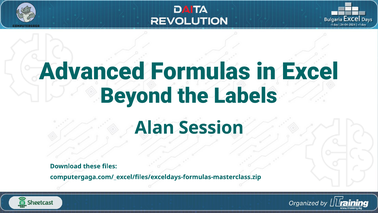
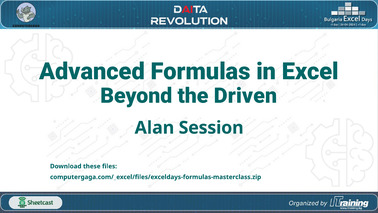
Labels: Labels -> Driven (246, 96)
